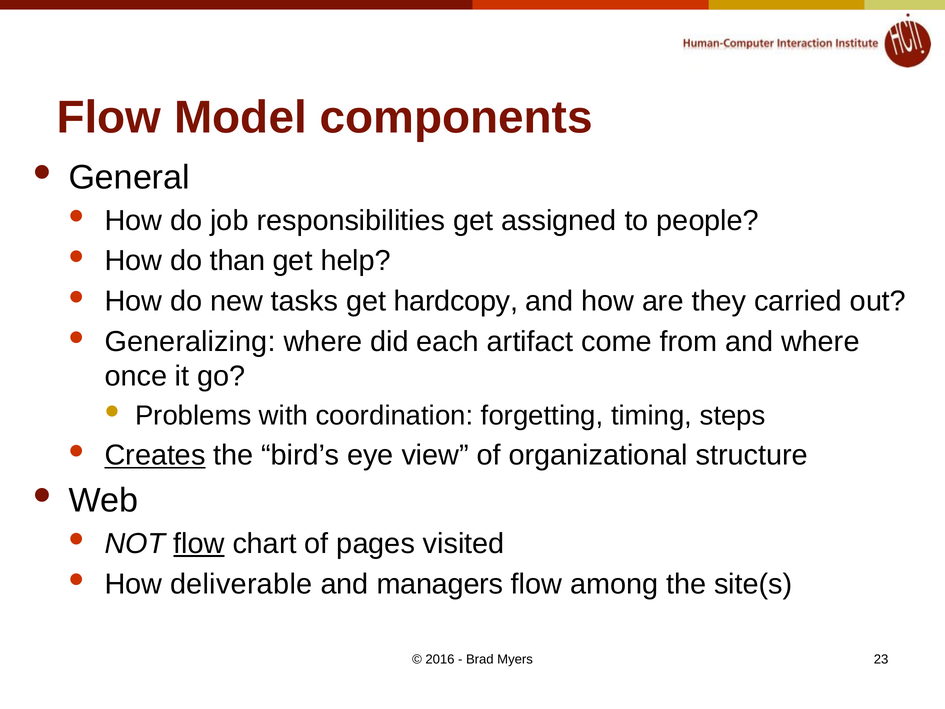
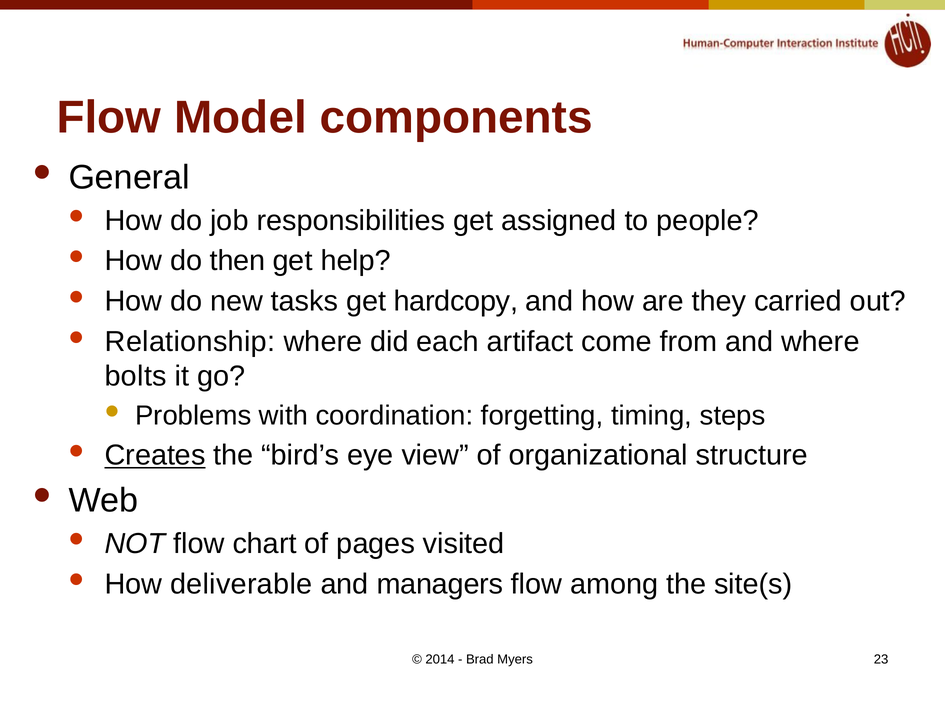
than: than -> then (238, 261)
Generalizing: Generalizing -> Relationship (190, 342)
once: once -> bolts (136, 376)
flow underline: present -> none (199, 543)
2016: 2016 -> 2014 (440, 659)
